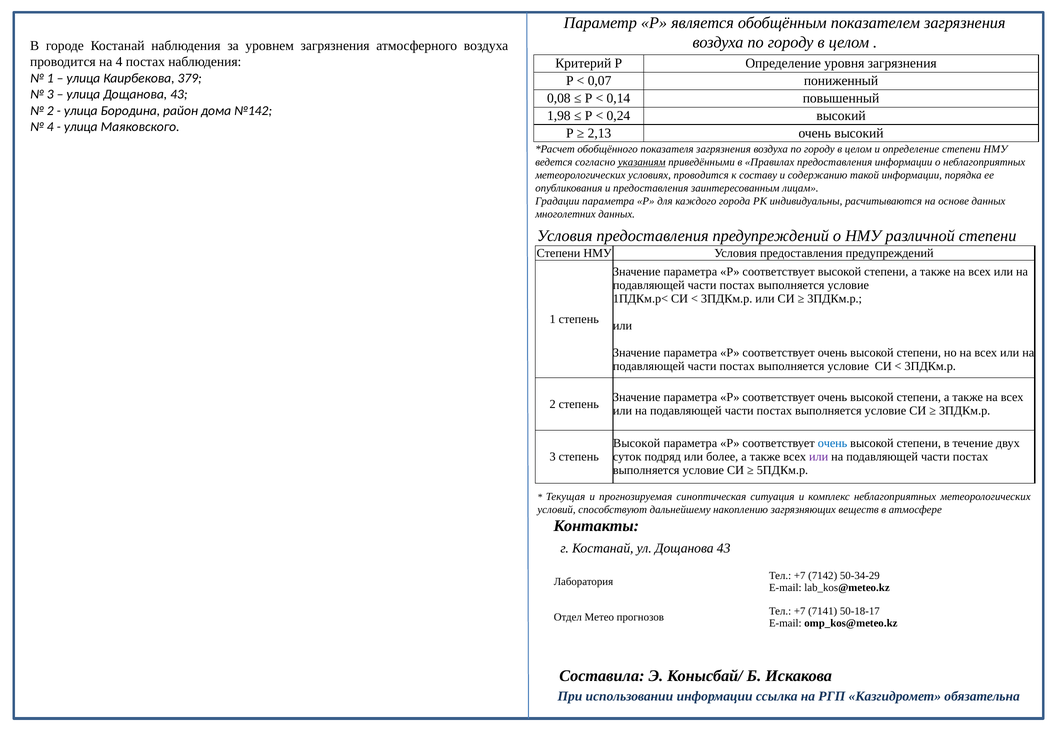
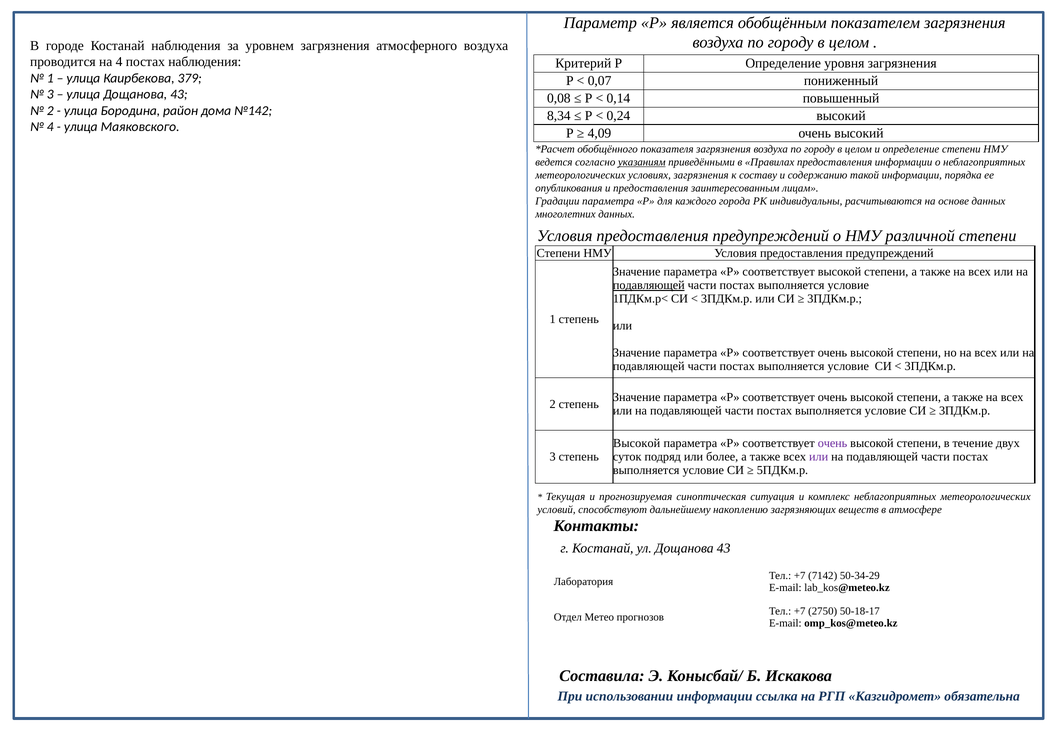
1,98: 1,98 -> 8,34 (559, 116)
2,13: 2,13 -> 4,09 (599, 133)
условиях проводится: проводится -> загрязнения (701, 175)
подавляющей underline: none -> present (649, 286)
очень colour: blue -> purple (833, 444)
7141: 7141 -> 2750 (823, 612)
